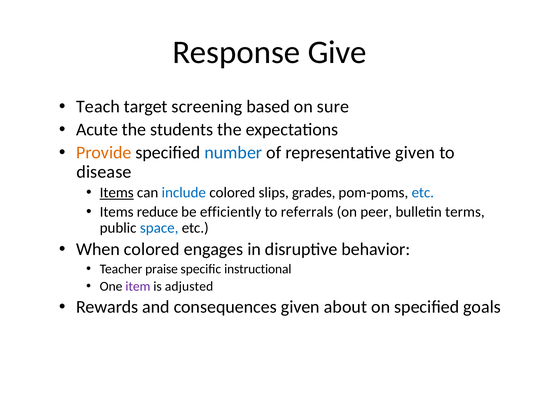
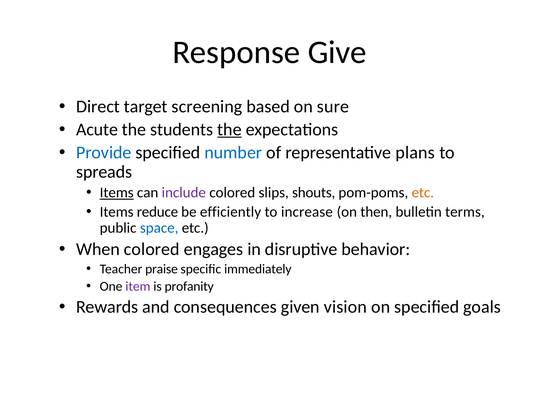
Teach: Teach -> Direct (98, 107)
the underline: none -> present (229, 130)
Provide colour: orange -> blue (104, 153)
representative given: given -> plans (415, 153)
disease: disease -> spreads (104, 172)
include colour: blue -> purple (184, 193)
grades: grades -> shouts (314, 193)
etc colour: blue -> orange (423, 193)
referrals: referrals -> increase (307, 212)
peer: peer -> then (376, 212)
instructional: instructional -> immediately (258, 269)
adjusted: adjusted -> profanity (189, 286)
about: about -> vision (345, 307)
